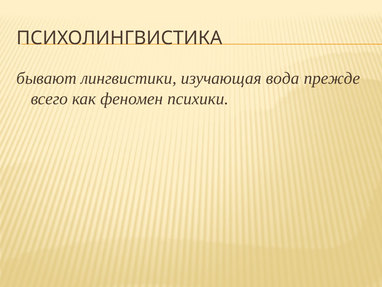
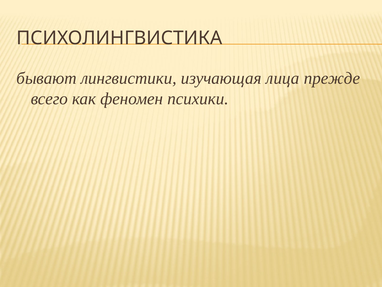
вода: вода -> лица (283, 78)
